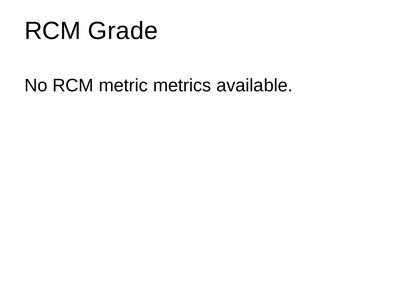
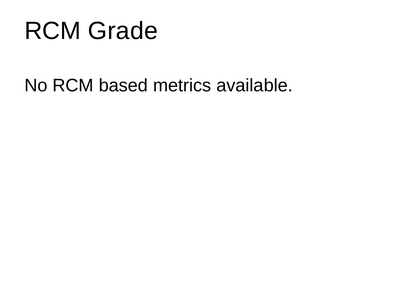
metric: metric -> based (123, 85)
